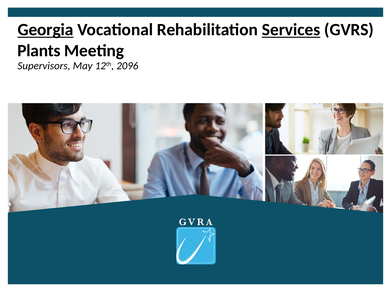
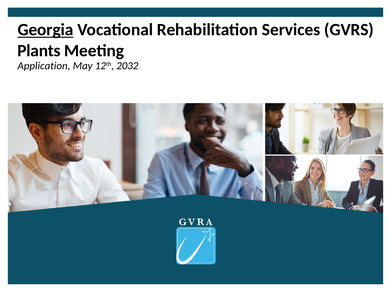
Services underline: present -> none (291, 30)
Supervisors: Supervisors -> Application (44, 66)
2096: 2096 -> 2032 (127, 66)
